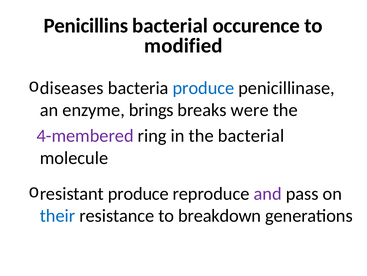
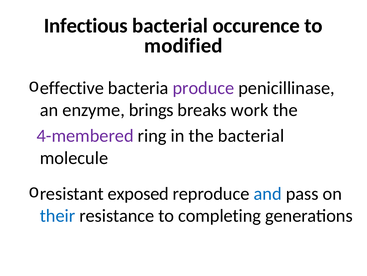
Penicillins: Penicillins -> Infectious (86, 26)
diseases: diseases -> effective (72, 88)
produce colour: blue -> purple (203, 88)
were: were -> work (250, 110)
resistant produce: produce -> exposed (138, 193)
and colour: purple -> blue (268, 193)
breakdown: breakdown -> completing (220, 215)
